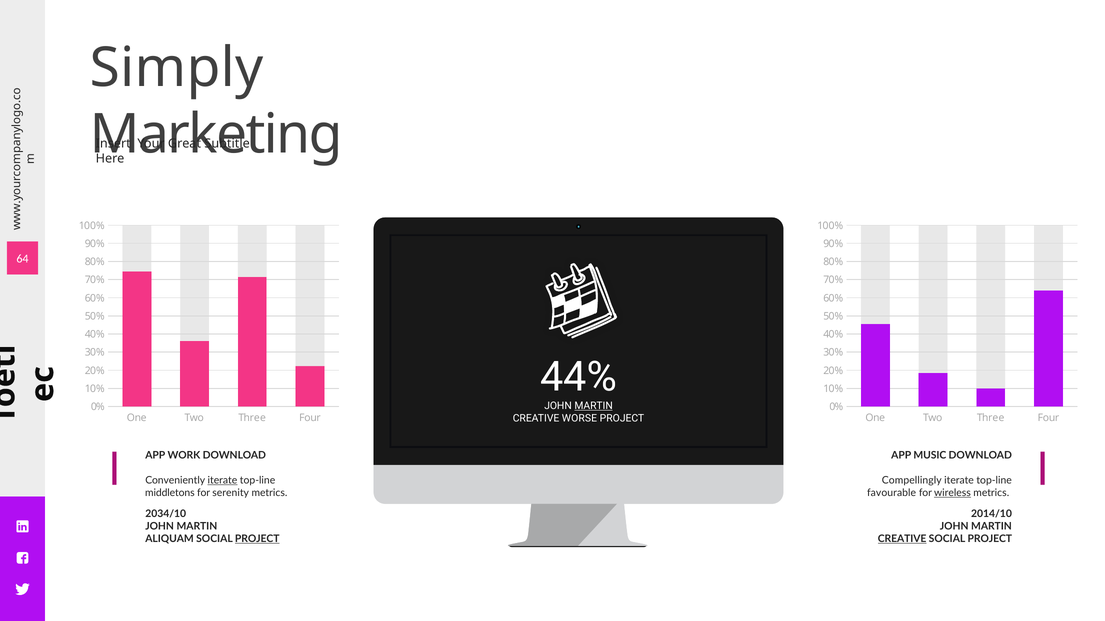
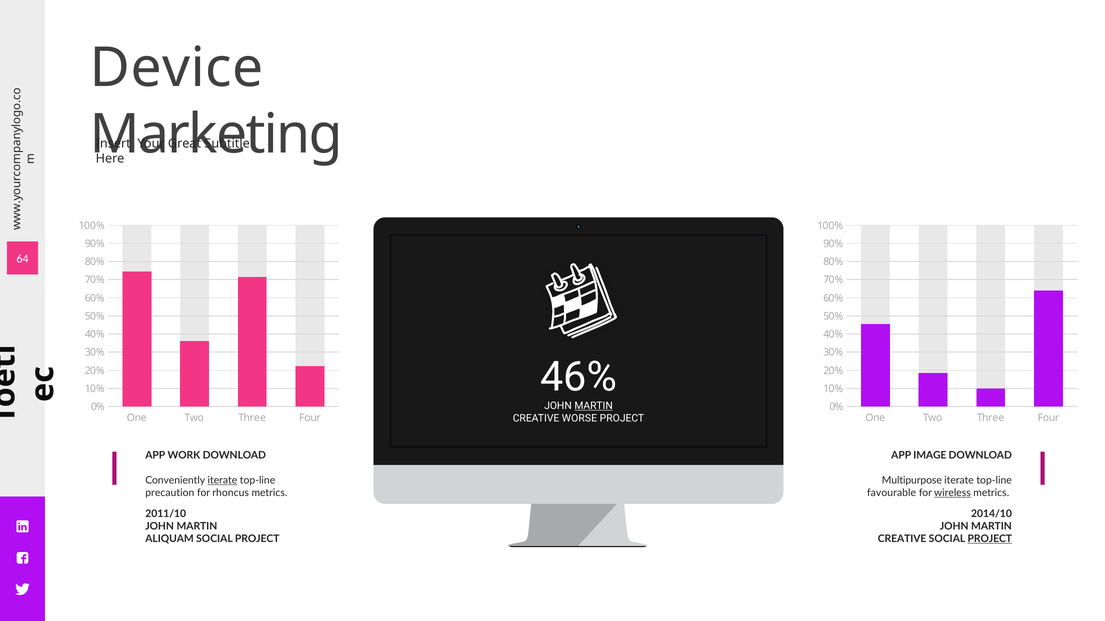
Simply: Simply -> Device (177, 68)
44%: 44% -> 46% (578, 377)
MUSIC: MUSIC -> IMAGE (930, 456)
Compellingly: Compellingly -> Multipurpose (912, 481)
middletons: middletons -> precaution (170, 493)
serenity: serenity -> rhoncus (231, 493)
2034/10: 2034/10 -> 2011/10 (166, 514)
PROJECT underline: present -> none (257, 539)
CREATIVE underline: present -> none (902, 539)
PROJECT underline: none -> present (990, 539)
